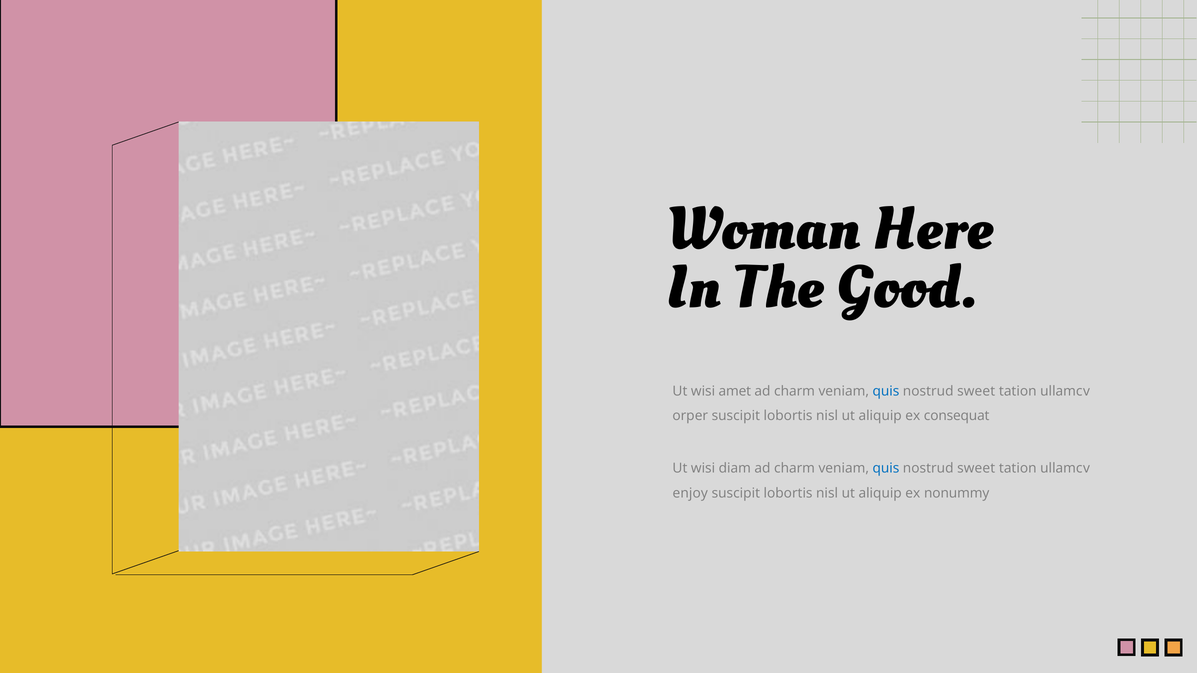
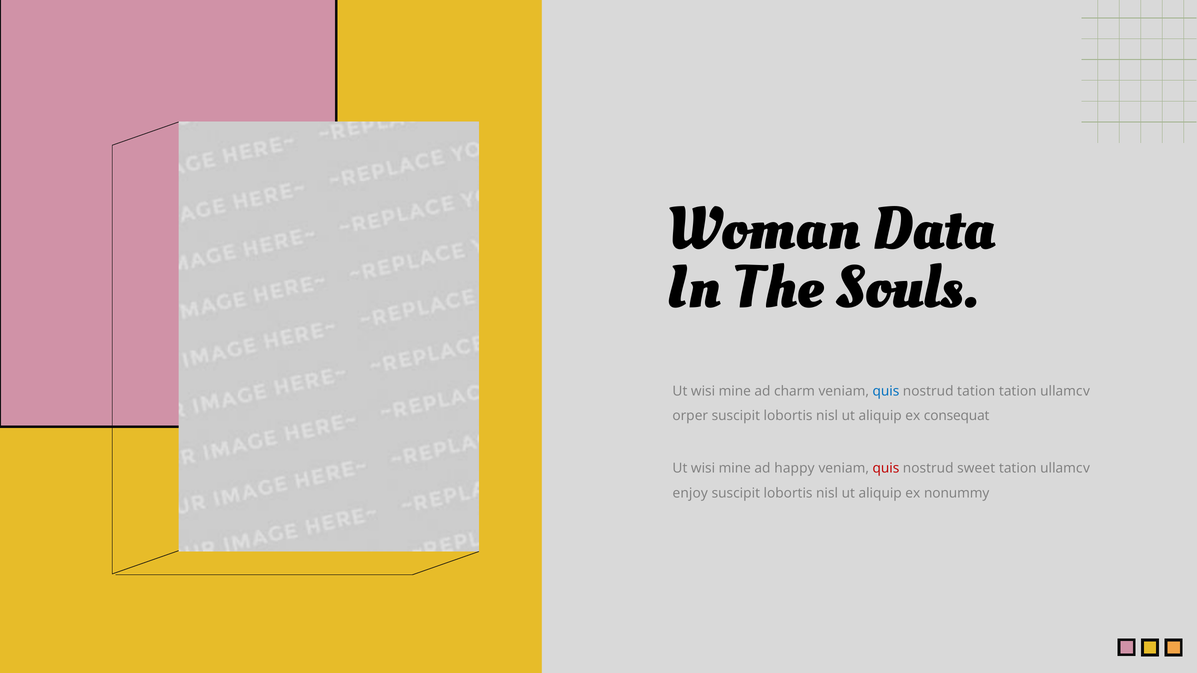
Here: Here -> Data (933, 229)
Good: Good -> Souls (907, 288)
amet: amet -> mine (735, 391)
sweet: sweet -> tation (976, 391)
diam: diam -> mine (735, 469)
charm: charm -> happy (794, 469)
quis colour: blue -> red (886, 469)
